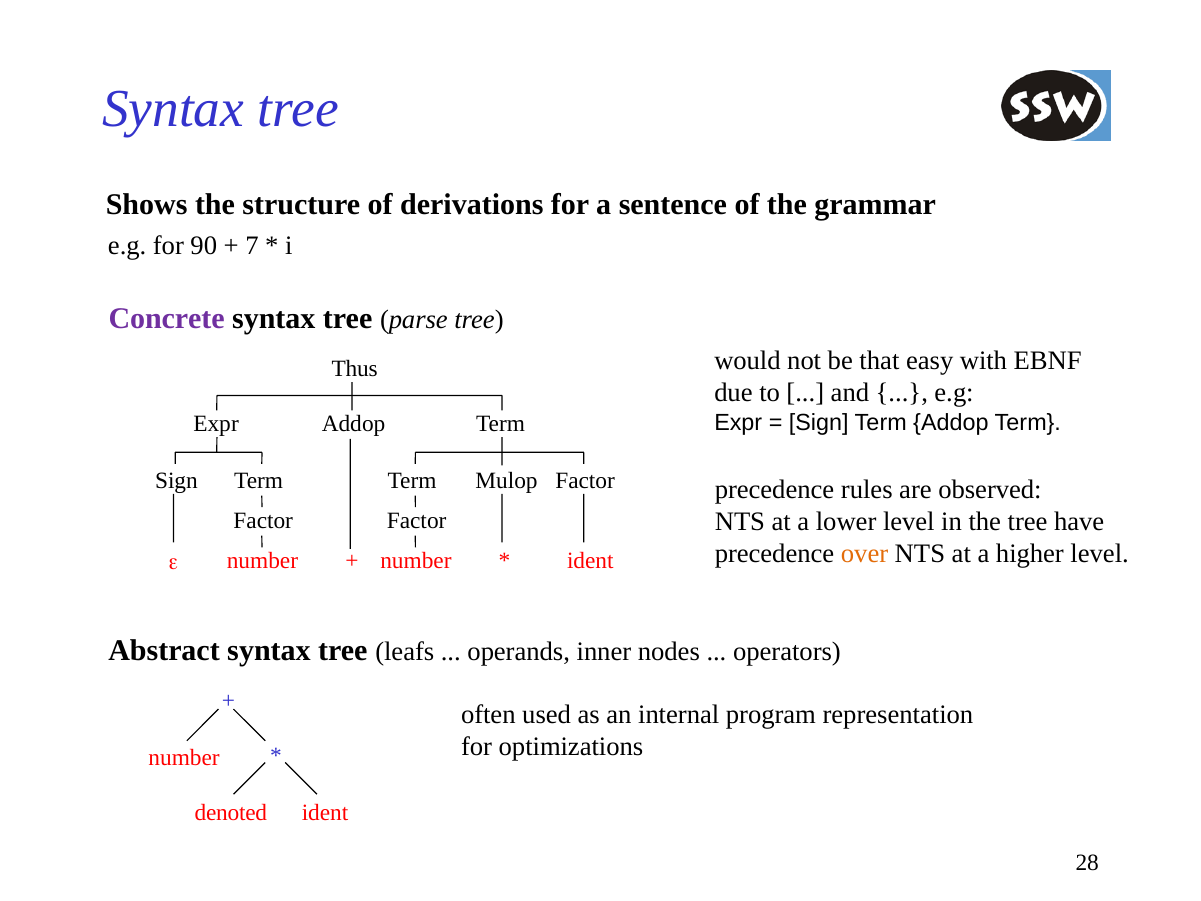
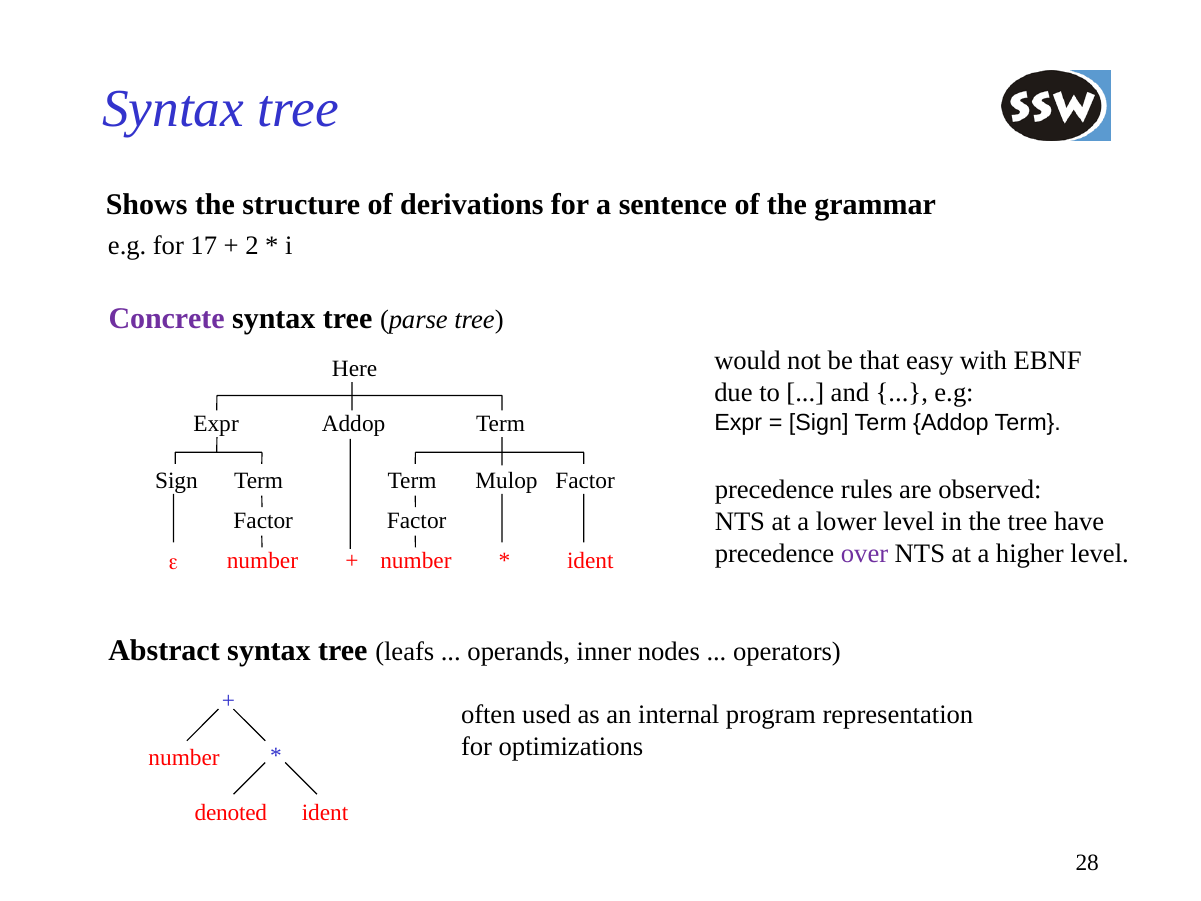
90: 90 -> 17 (204, 246)
7: 7 -> 2 (252, 246)
Thus: Thus -> Here (355, 369)
over colour: orange -> purple (865, 553)
